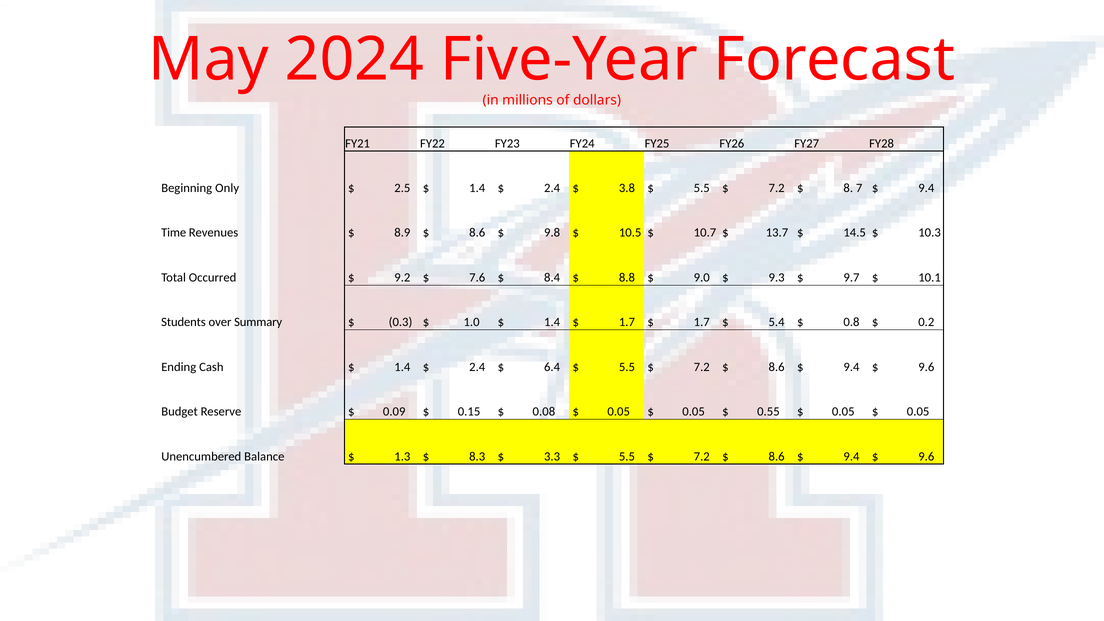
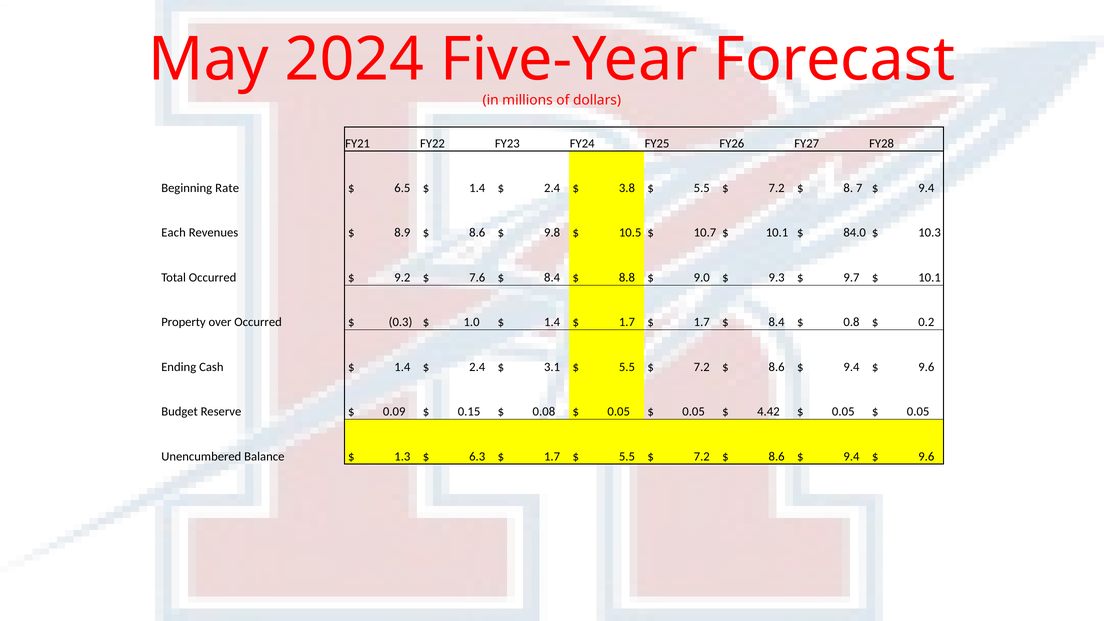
Only: Only -> Rate (227, 188)
2.5: 2.5 -> 6.5 (402, 188)
Time: Time -> Each (174, 233)
13.7: 13.7 -> 10.1 (777, 233)
14.5: 14.5 -> 84.0 (855, 233)
Students: Students -> Property (183, 322)
over Summary: Summary -> Occurred (258, 322)
5.4: 5.4 -> 8.4 (777, 322)
6.4: 6.4 -> 3.1 (552, 367)
0.55: 0.55 -> 4.42 (768, 412)
8.3: 8.3 -> 6.3 (477, 456)
3.3: 3.3 -> 1.7 (552, 456)
